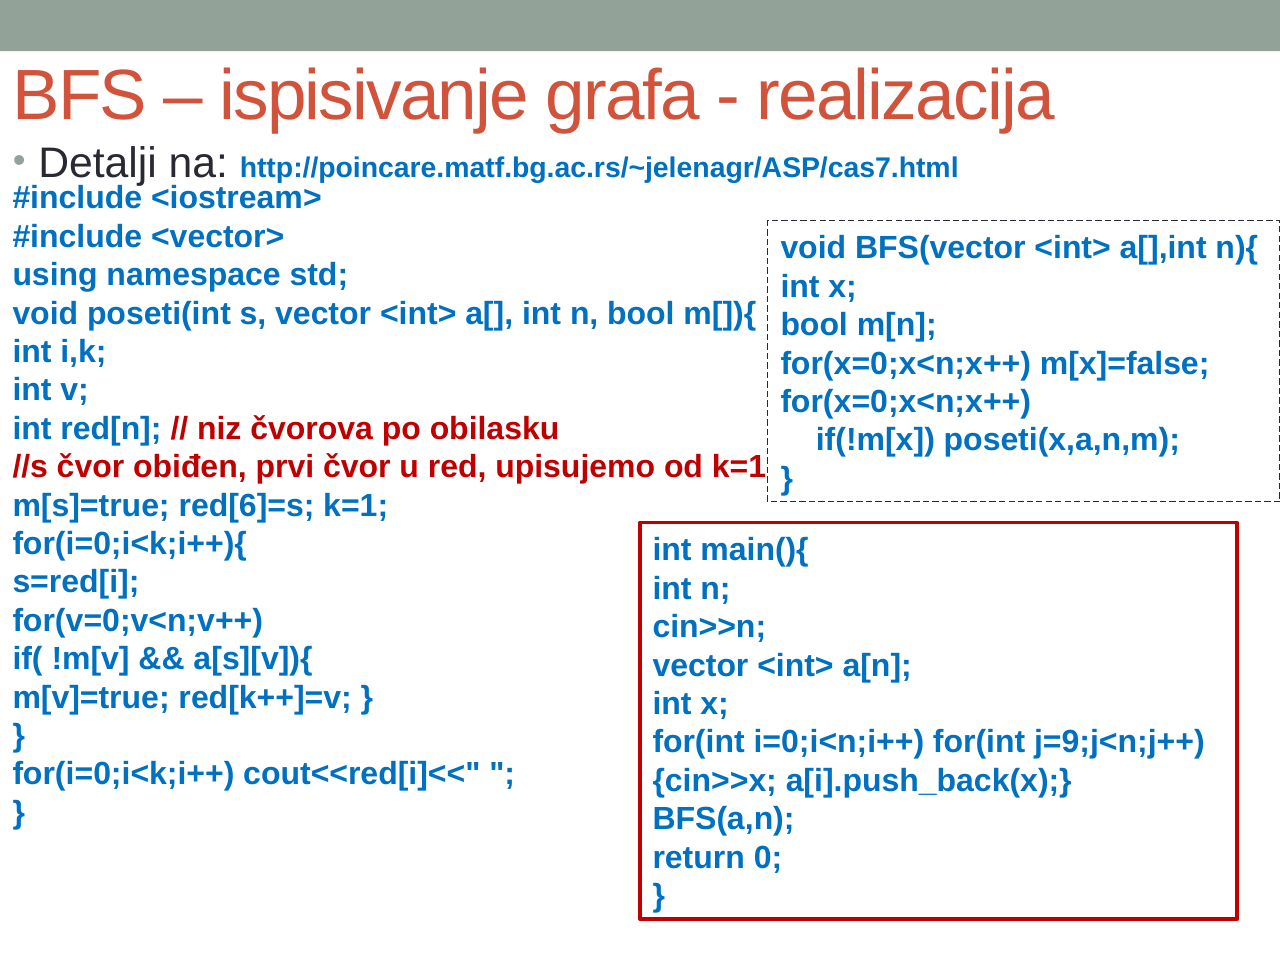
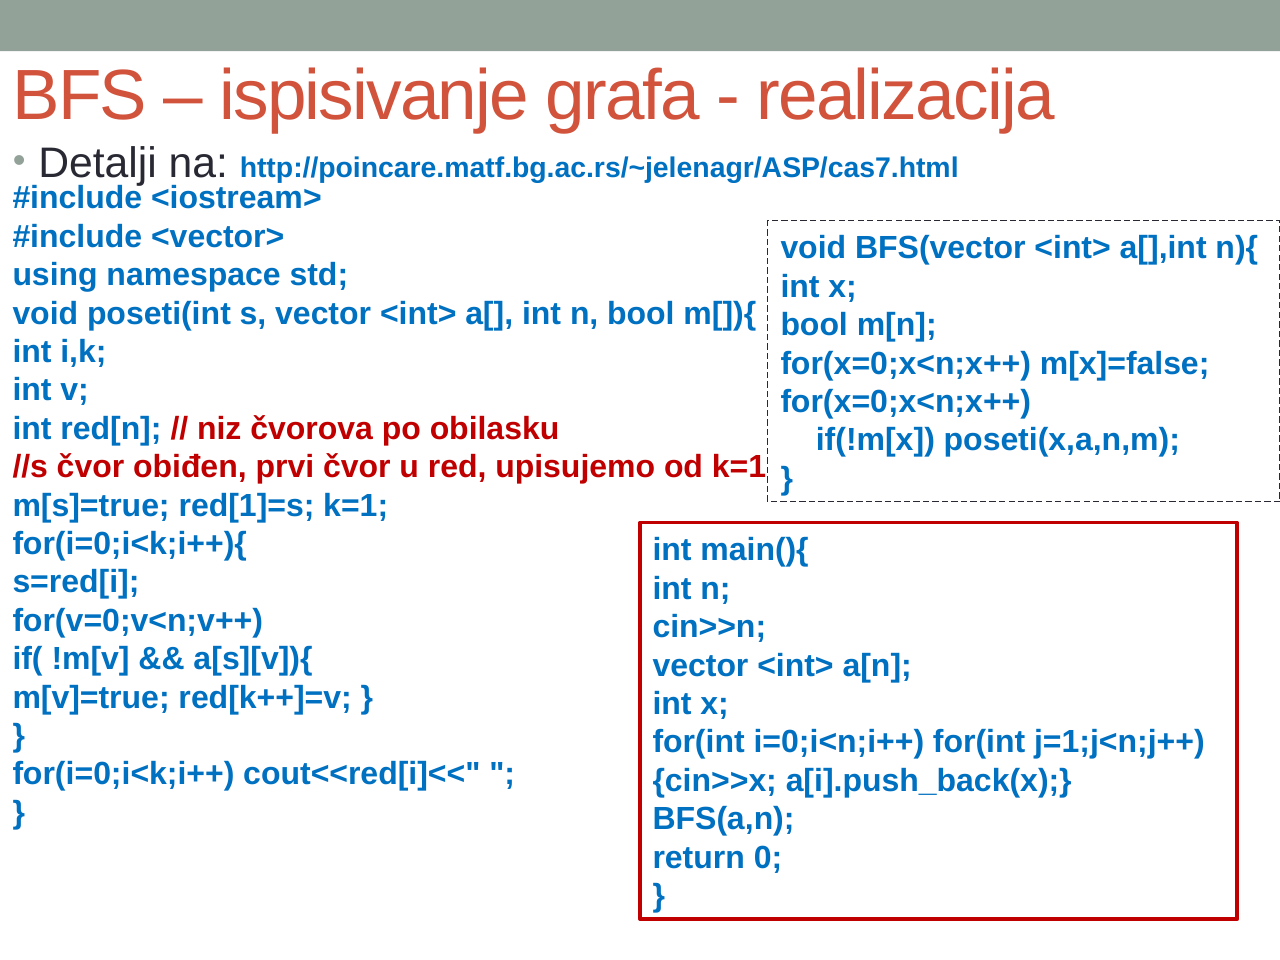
red[6]=s: red[6]=s -> red[1]=s (247, 506)
j=9;j<n;j++: j=9;j<n;j++ -> j=1;j<n;j++ (1119, 742)
